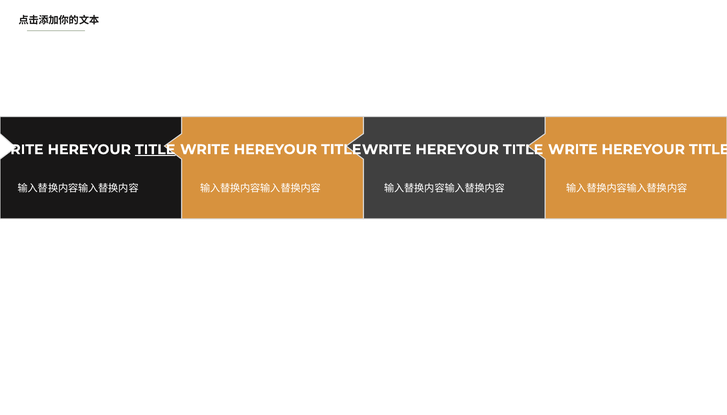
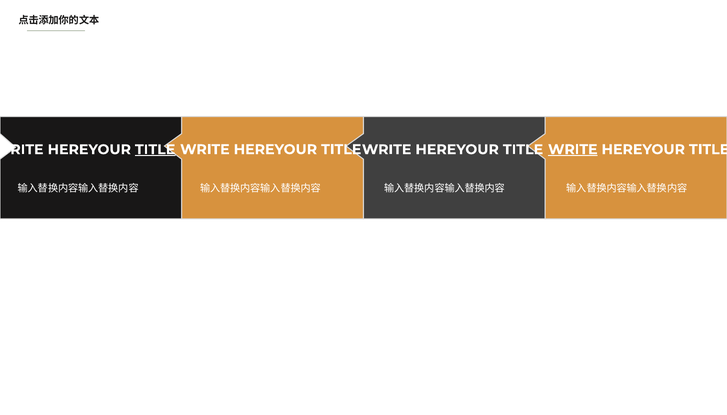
WRITE underline: none -> present (573, 149)
